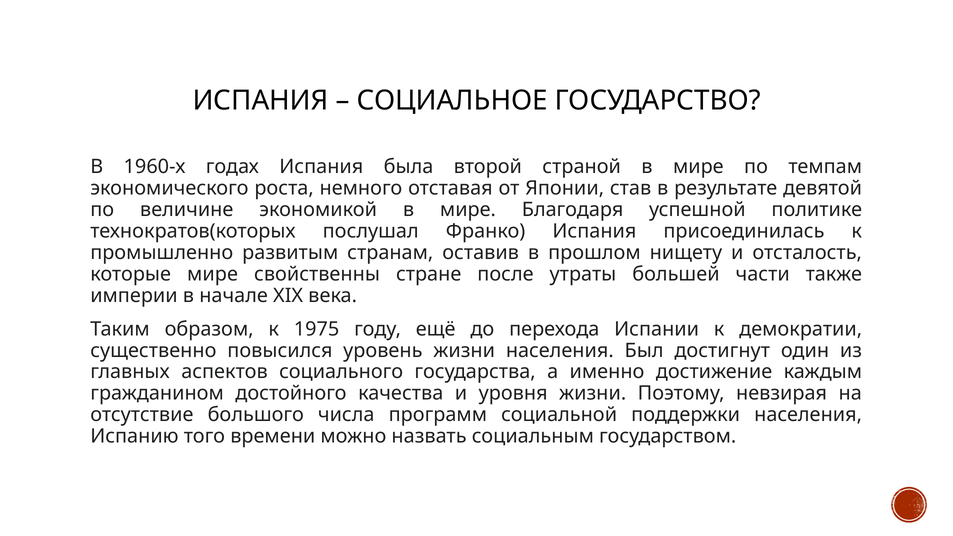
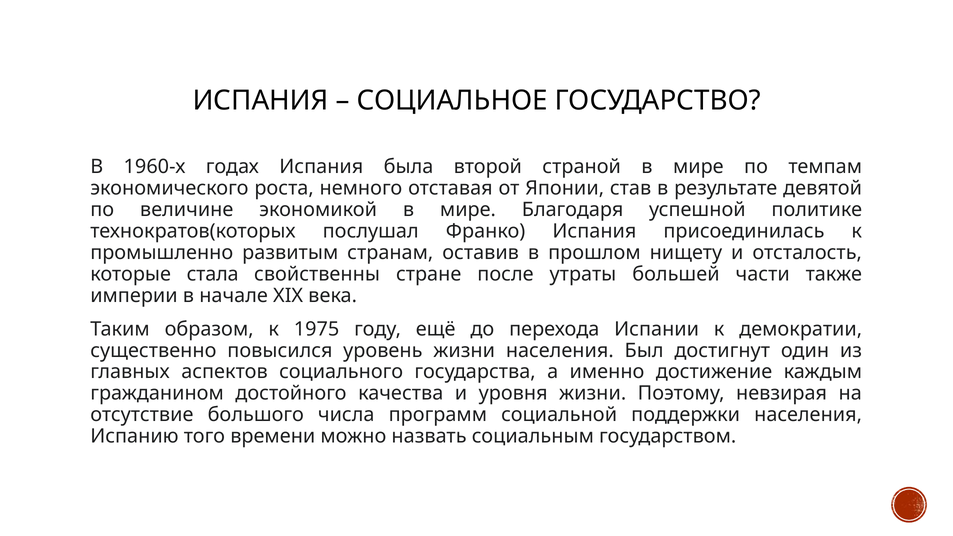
которые мире: мире -> стала (213, 274)
